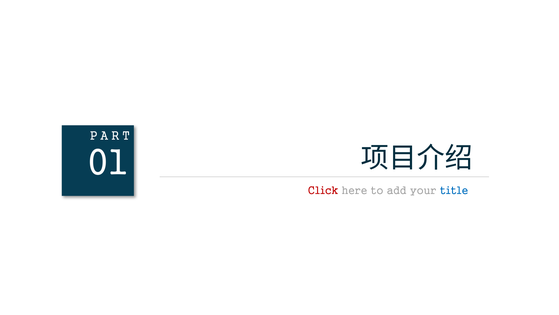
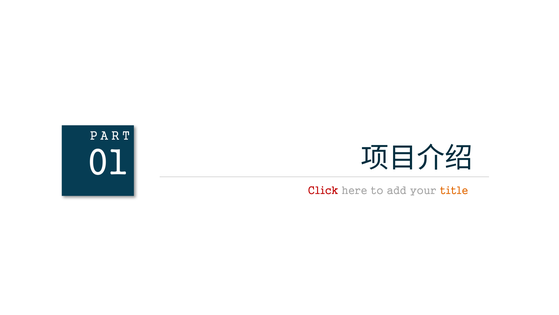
title colour: blue -> orange (454, 190)
